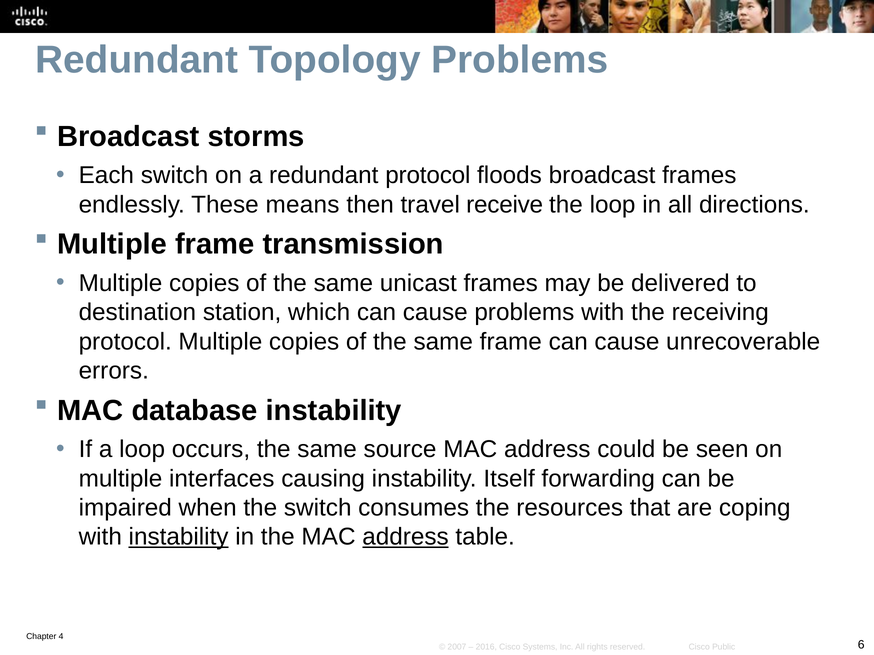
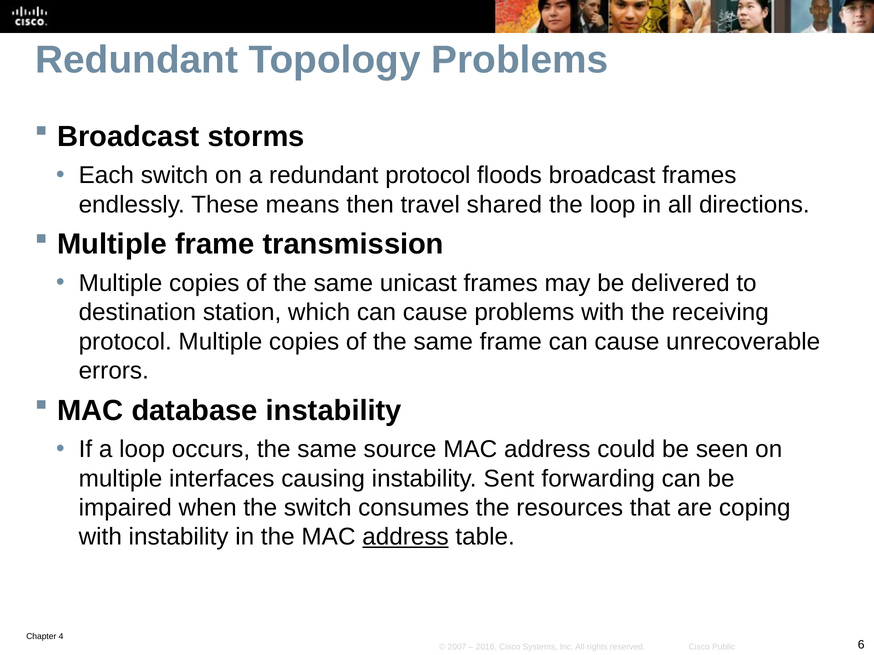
receive: receive -> shared (504, 205)
Itself: Itself -> Sent (509, 479)
instability underline: present -> none (179, 537)
